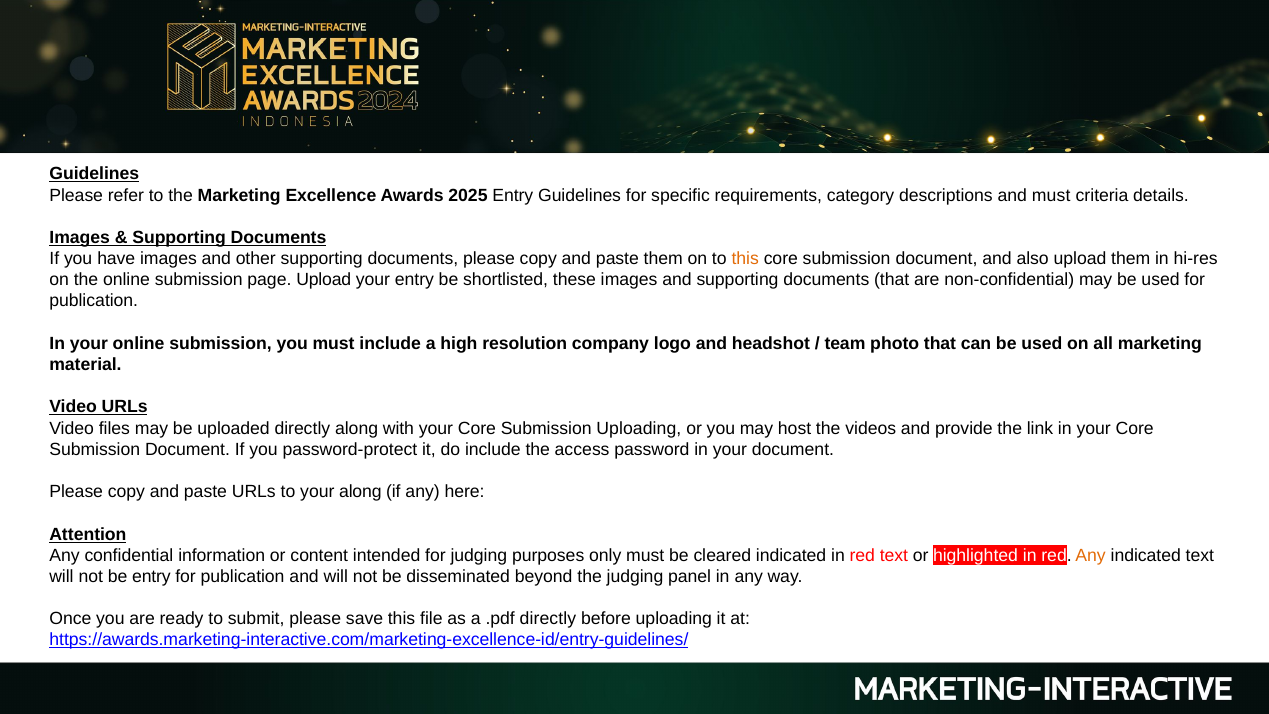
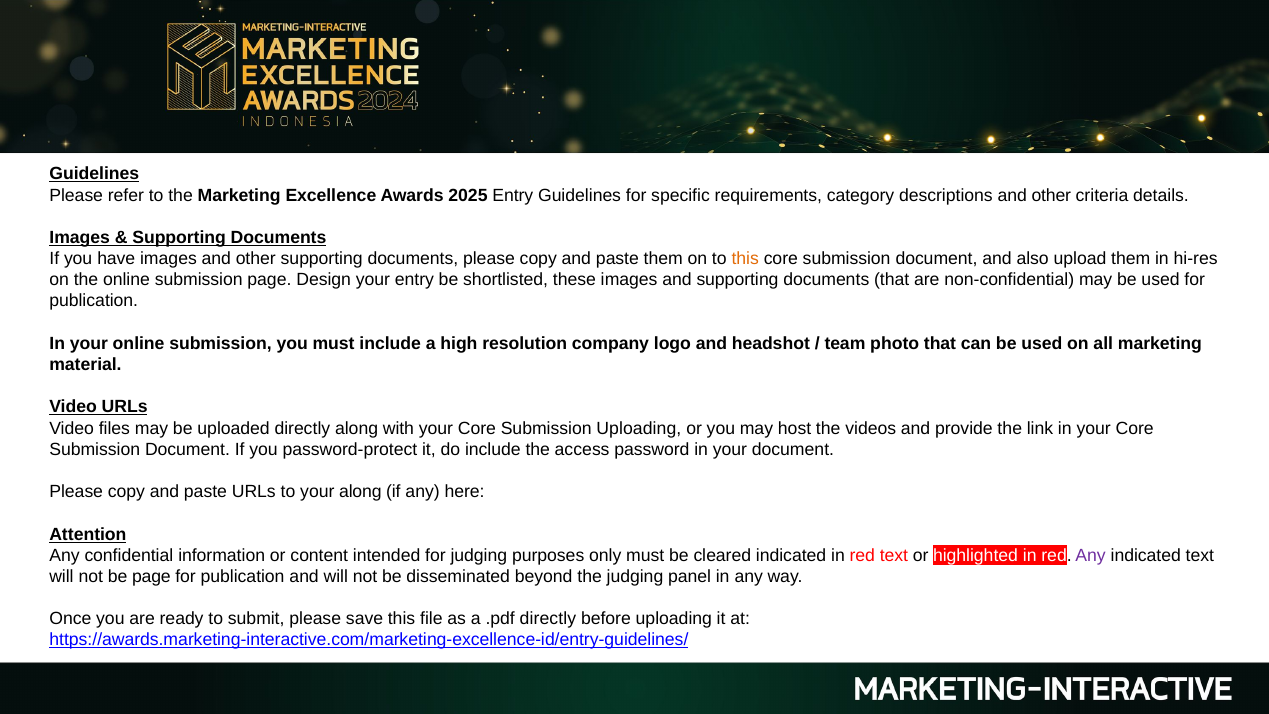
descriptions and must: must -> other (1051, 195)
page Upload: Upload -> Design (324, 280)
Any colour: orange -> purple (1091, 555)
be entry: entry -> page (151, 576)
